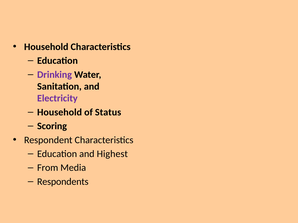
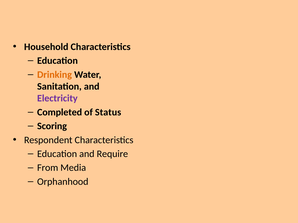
Drinking colour: purple -> orange (55, 75)
Household: Household -> Completed (60, 112)
Highest: Highest -> Require (112, 154)
Respondents: Respondents -> Orphanhood (63, 182)
